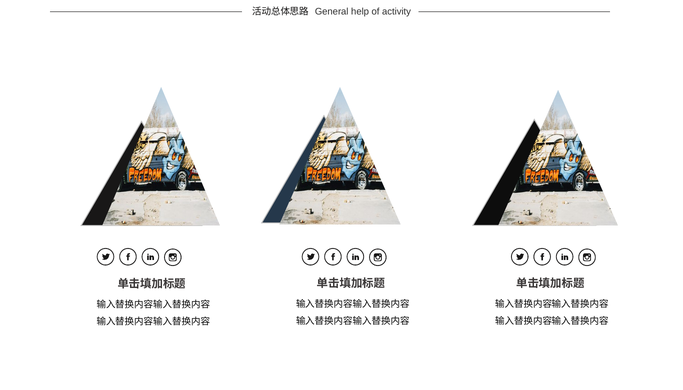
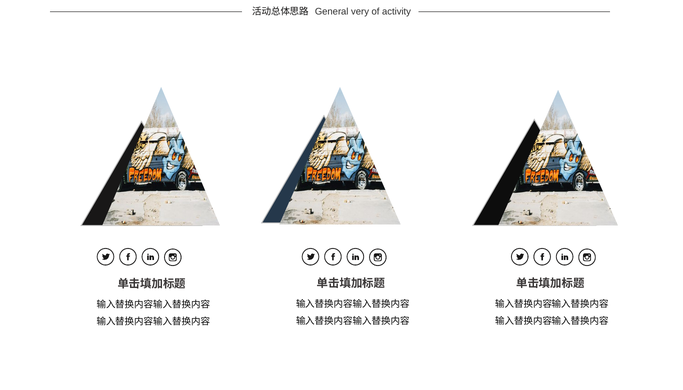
help: help -> very (360, 11)
